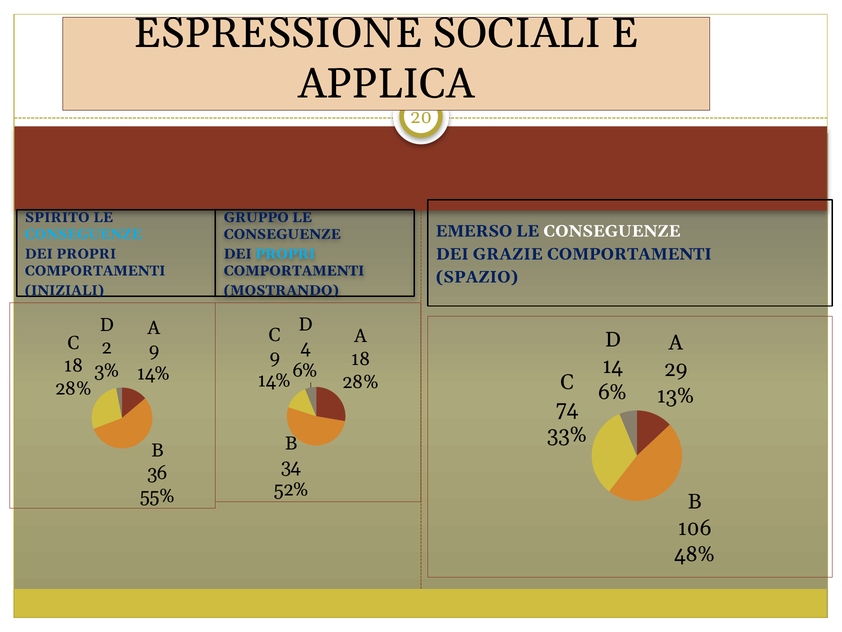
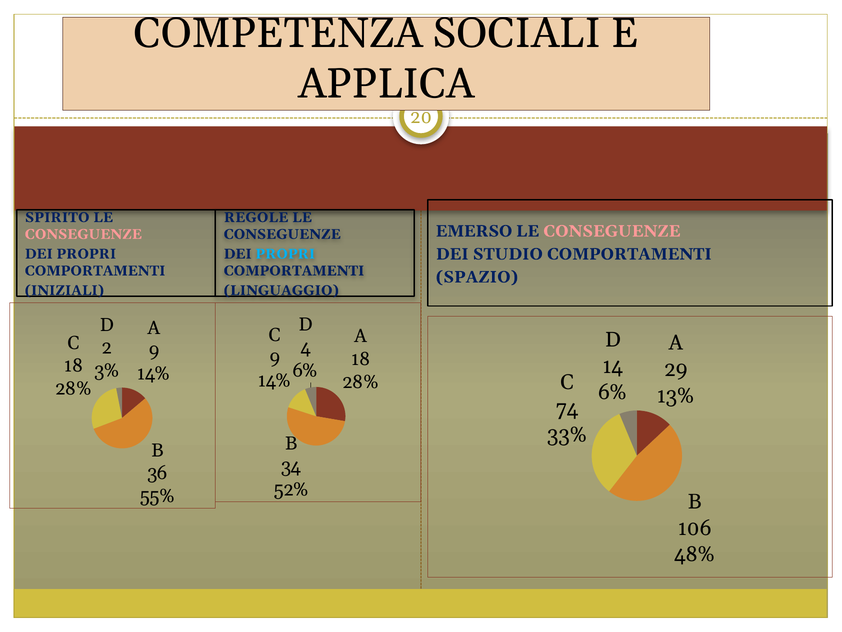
ESPRESSIONE: ESPRESSIONE -> COMPETENZA (278, 33)
GRUPPO: GRUPPO -> REGOLE (256, 217)
CONSEGUENZE colour: white -> pink (612, 231)
CONSEGUENZE colour: light blue -> pink (83, 234)
GRAZIE: GRAZIE -> STUDIO (508, 254)
MOSTRANDO: MOSTRANDO -> LINGUAGGIO (281, 290)
